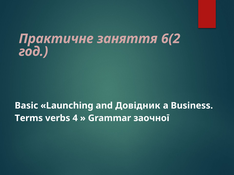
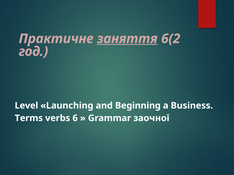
заняття underline: none -> present (127, 39)
Basic: Basic -> Level (26, 106)
Довідник: Довідник -> Beginning (138, 106)
4: 4 -> 6 (75, 118)
